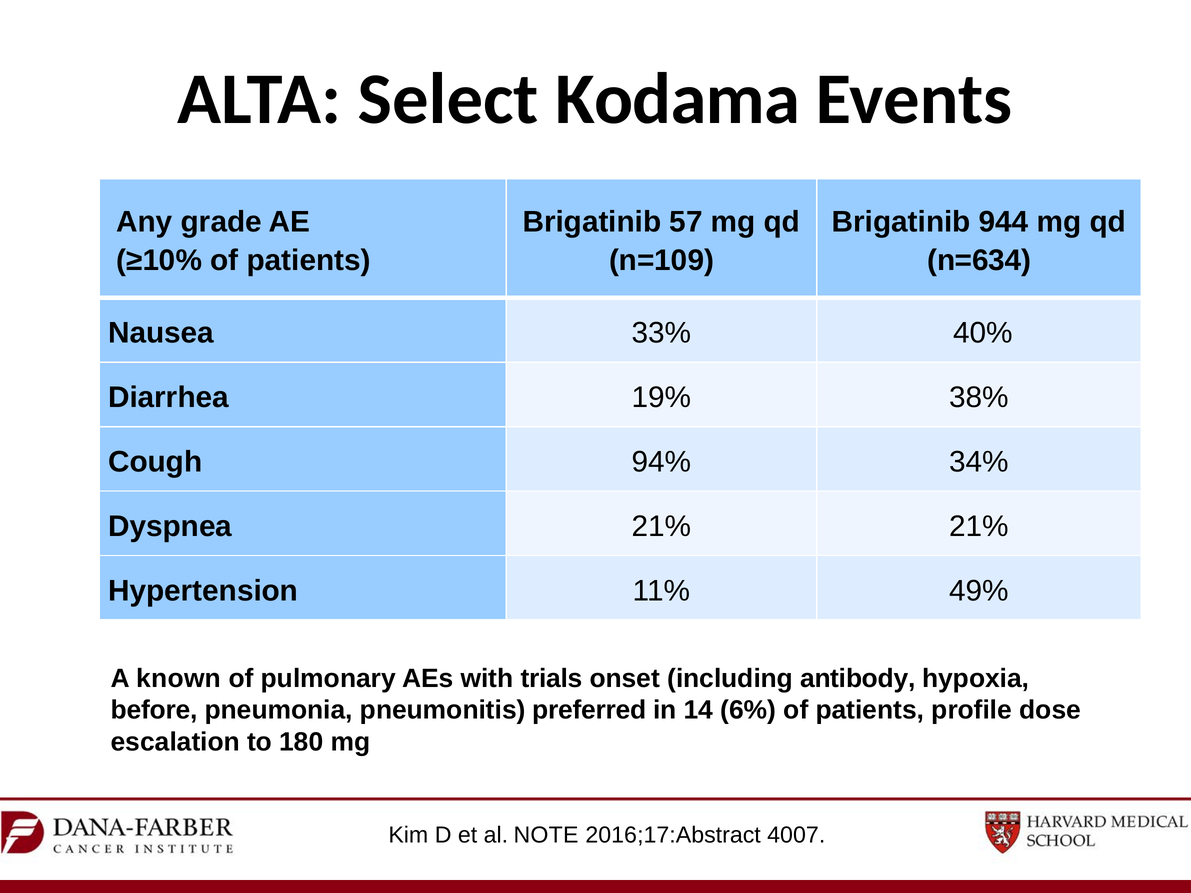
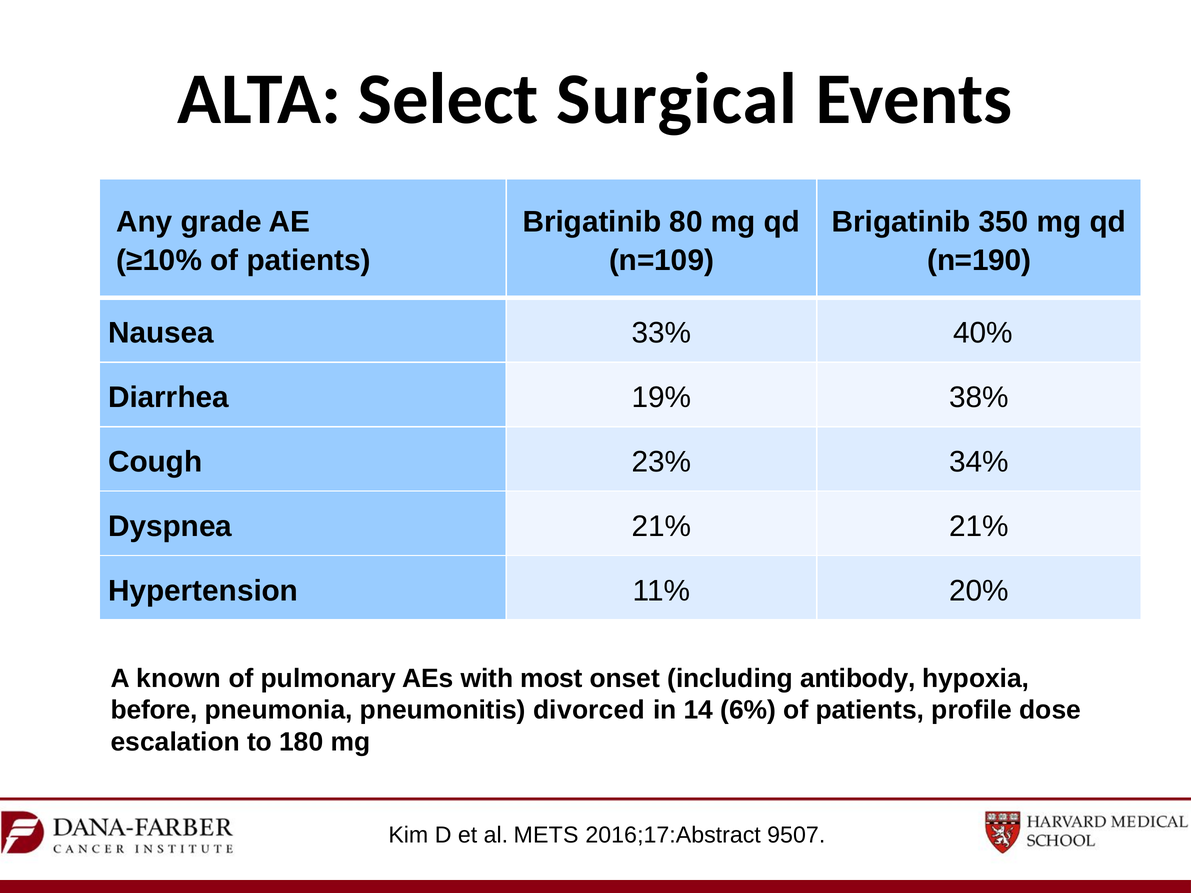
Kodama: Kodama -> Surgical (677, 99)
57: 57 -> 80 (686, 222)
944: 944 -> 350 (1004, 222)
n=634: n=634 -> n=190 (979, 260)
94%: 94% -> 23% (661, 462)
49%: 49% -> 20% (979, 591)
trials: trials -> most (552, 679)
preferred: preferred -> divorced (589, 710)
NOTE: NOTE -> METS (546, 835)
4007: 4007 -> 9507 (796, 835)
